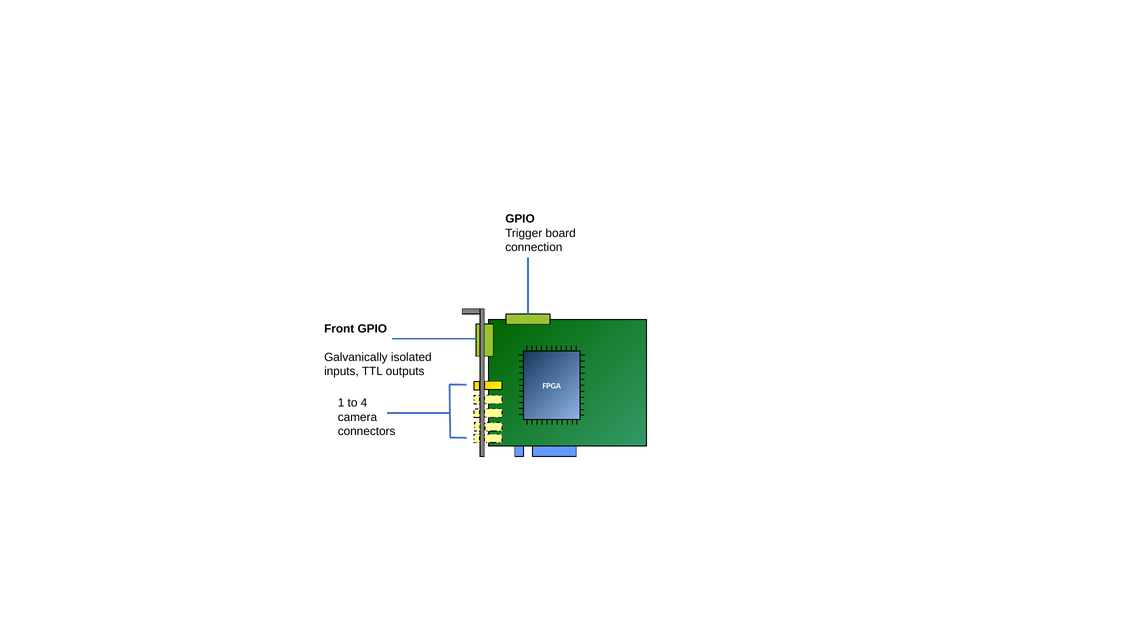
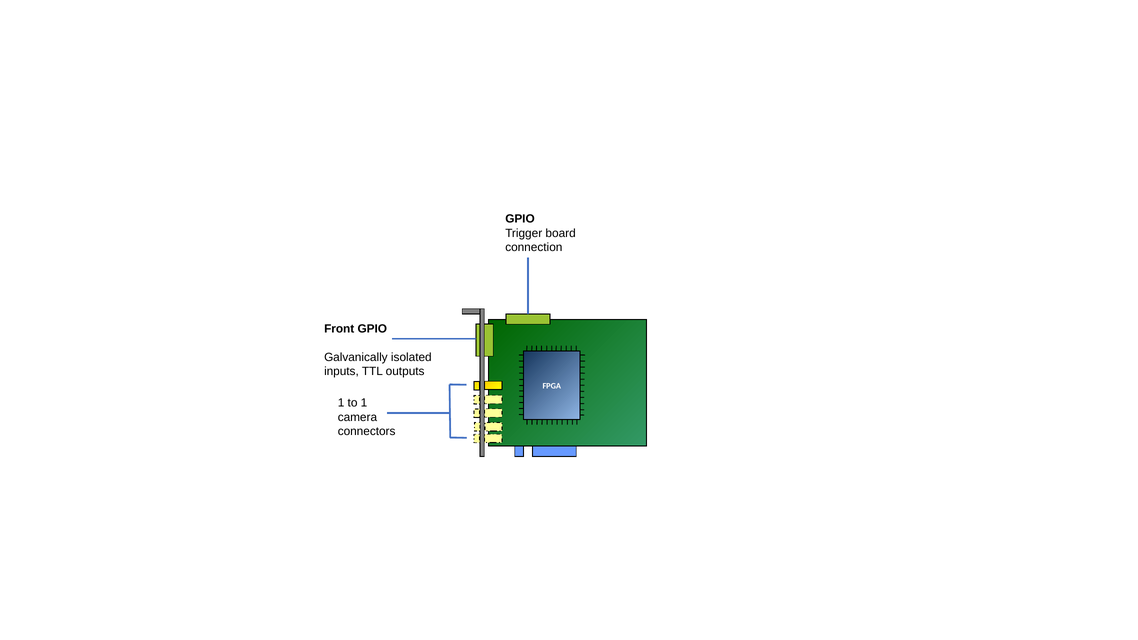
to 4: 4 -> 1 (364, 403)
